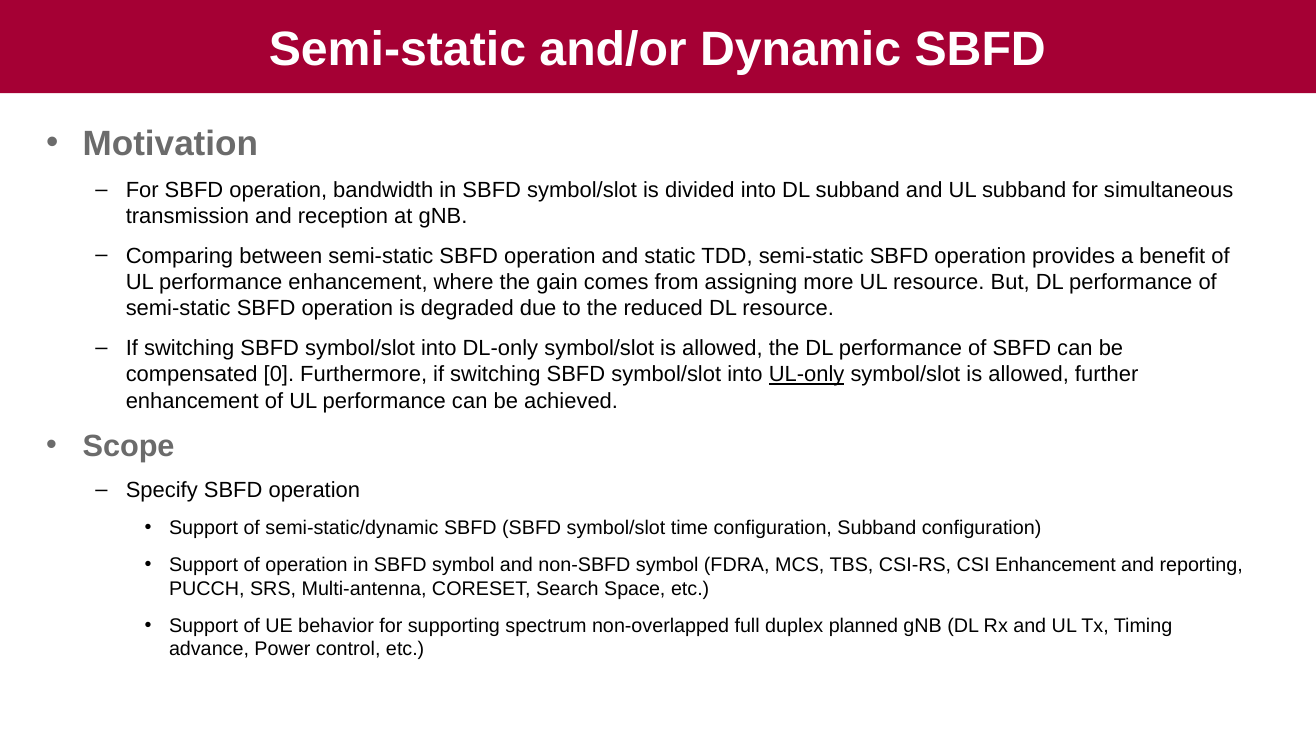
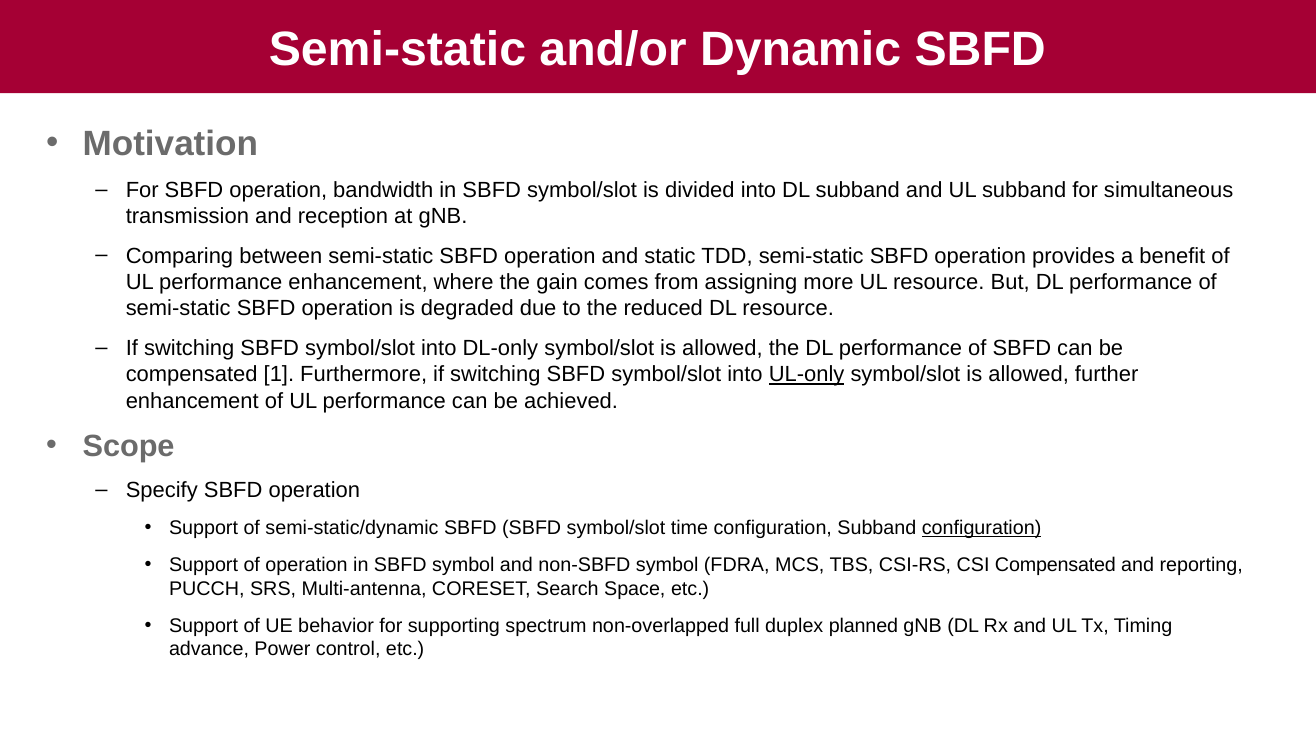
0: 0 -> 1 (279, 375)
configuration underline: none -> present (982, 528)
CSI Enhancement: Enhancement -> Compensated (1055, 565)
